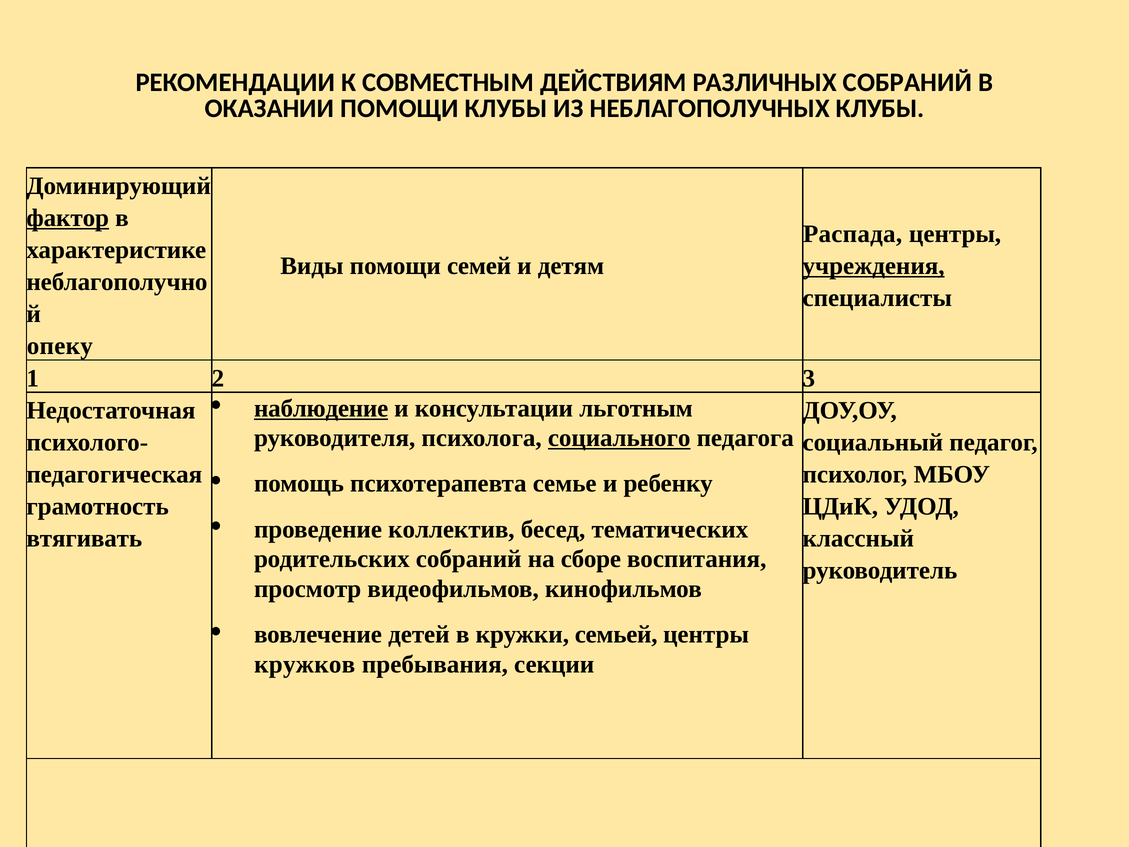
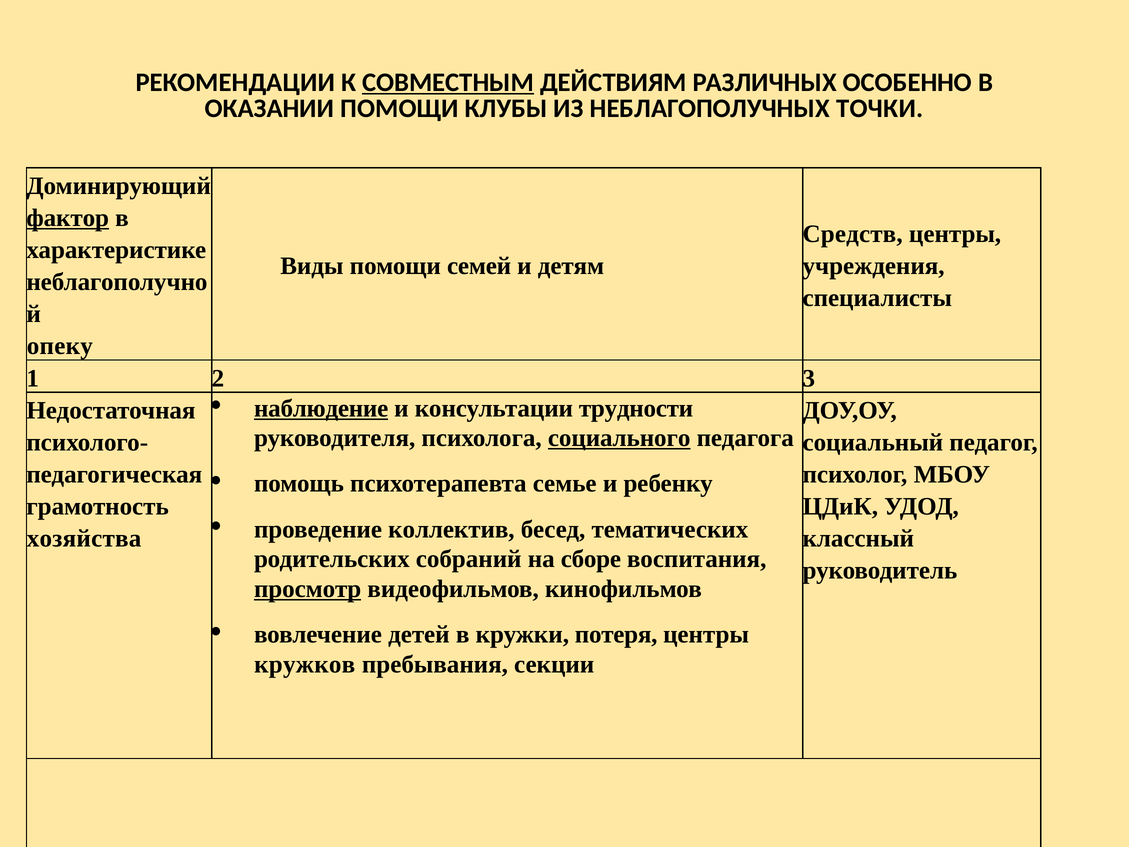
СОВМЕСТНЫМ underline: none -> present (448, 82)
РАЗЛИЧНЫХ СОБРАНИЙ: СОБРАНИЙ -> ОСОБЕННО (907, 82)
НЕБЛАГОПОЛУЧНЫХ КЛУБЫ: КЛУБЫ -> ТОЧКИ (880, 108)
Распада: Распада -> Средств (853, 234)
учреждения underline: present -> none (874, 266)
льготным: льготным -> трудности (636, 408)
втягивать: втягивать -> хозяйства (84, 538)
просмотр underline: none -> present (308, 589)
семьей: семьей -> потеря (616, 634)
